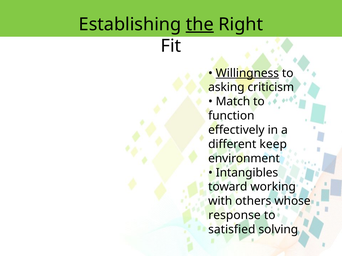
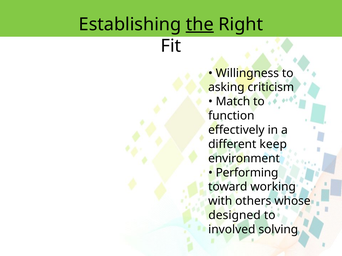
Willingness underline: present -> none (247, 73)
Intangibles: Intangibles -> Performing (247, 173)
response: response -> designed (235, 216)
satisfied: satisfied -> involved (232, 230)
